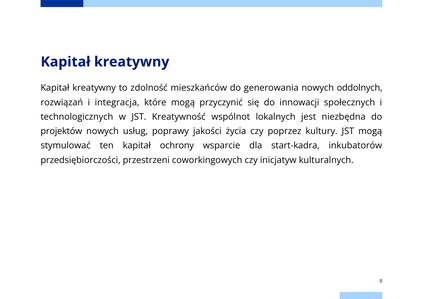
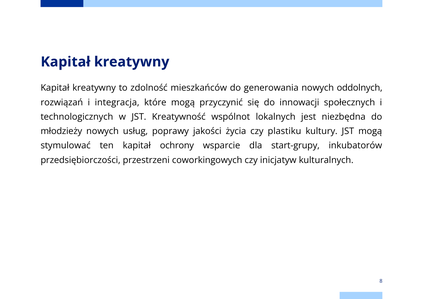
projektów: projektów -> młodzieży (61, 131)
poprzez: poprzez -> plastiku (285, 131)
start-kadra: start-kadra -> start-grupy (295, 146)
